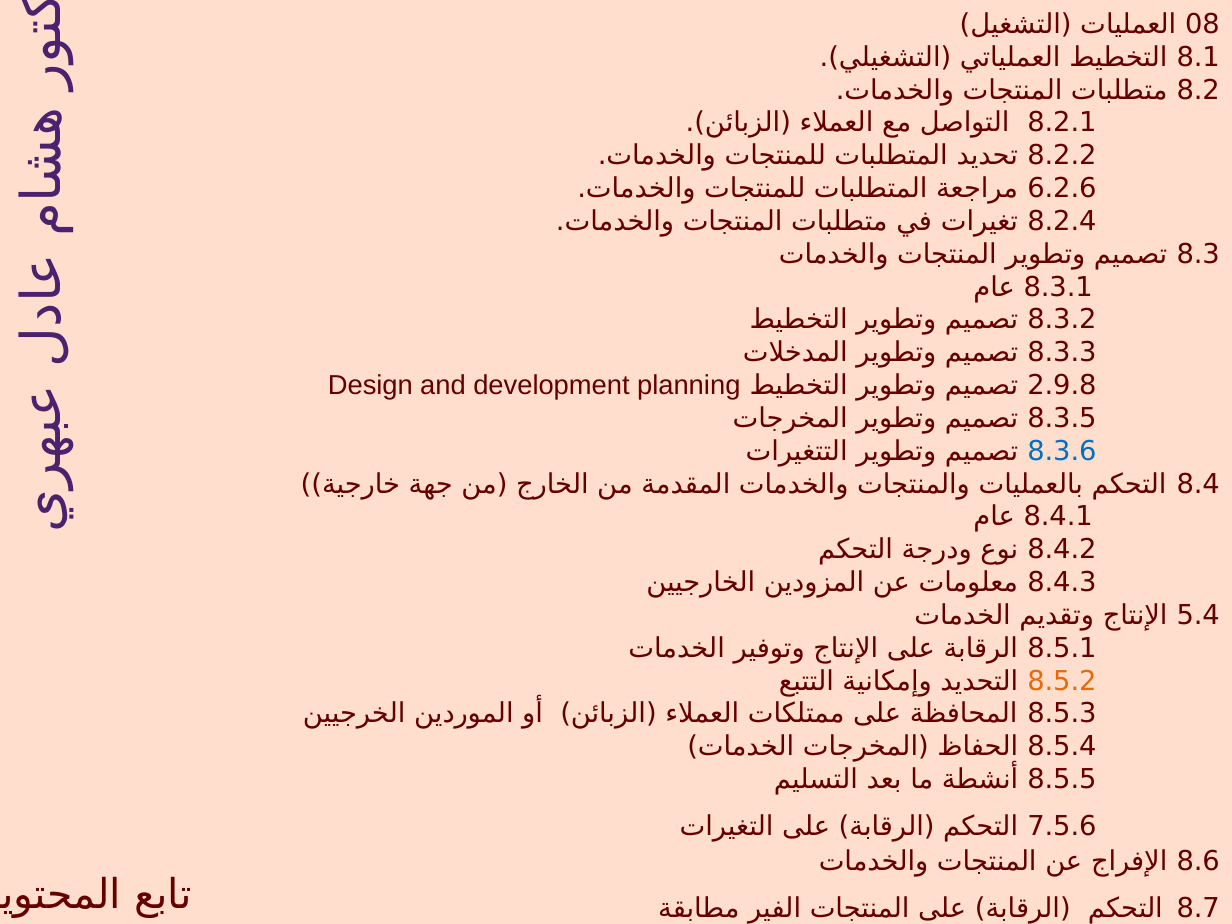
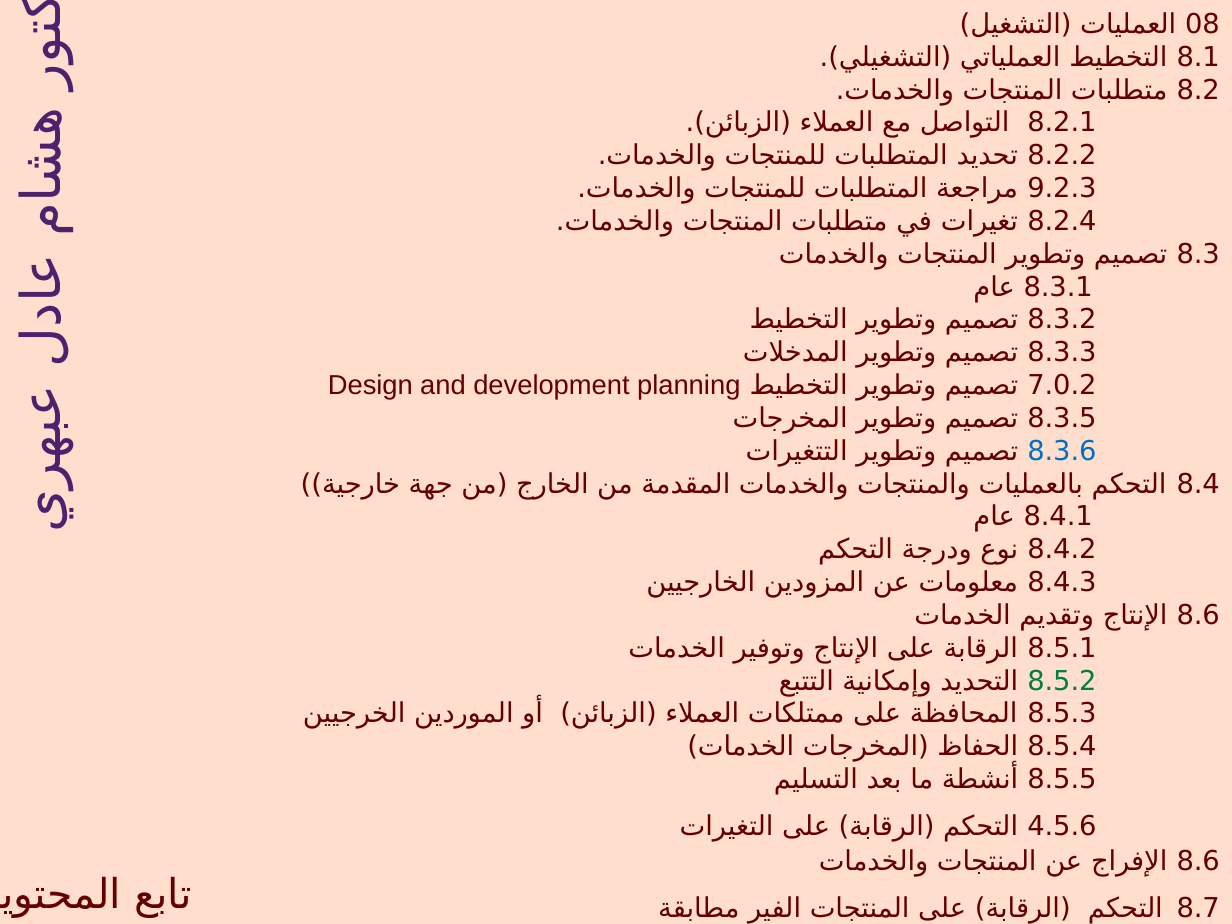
6.2.6: 6.2.6 -> 9.2.3 (1062, 189)
2.9.8: 2.9.8 -> 7.0.2 (1062, 386)
5.4: 5.4 -> 8.6 (1198, 615)
8.5.2 colour: orange -> green (1062, 681)
7.5.6: 7.5.6 -> 4.5.6 (1062, 826)
